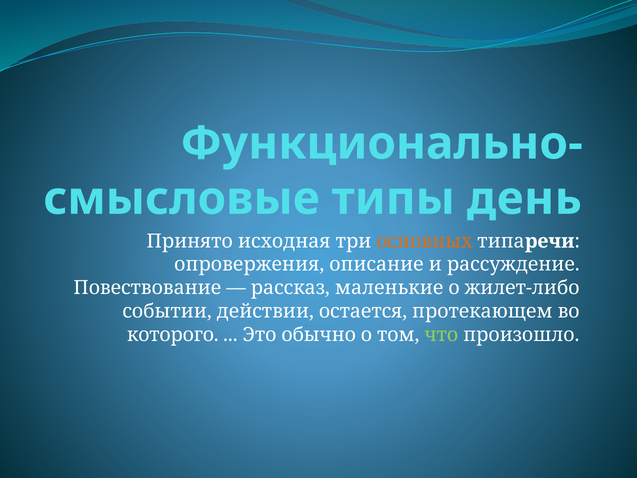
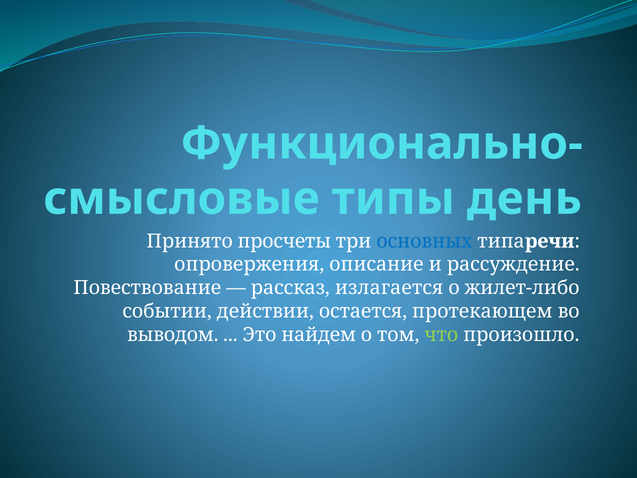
исходная: исходная -> просчеты (284, 241)
основных colour: orange -> blue (424, 241)
маленькие: маленькие -> излагается (389, 288)
которого: которого -> выводом (173, 334)
обычно: обычно -> найдем (319, 334)
